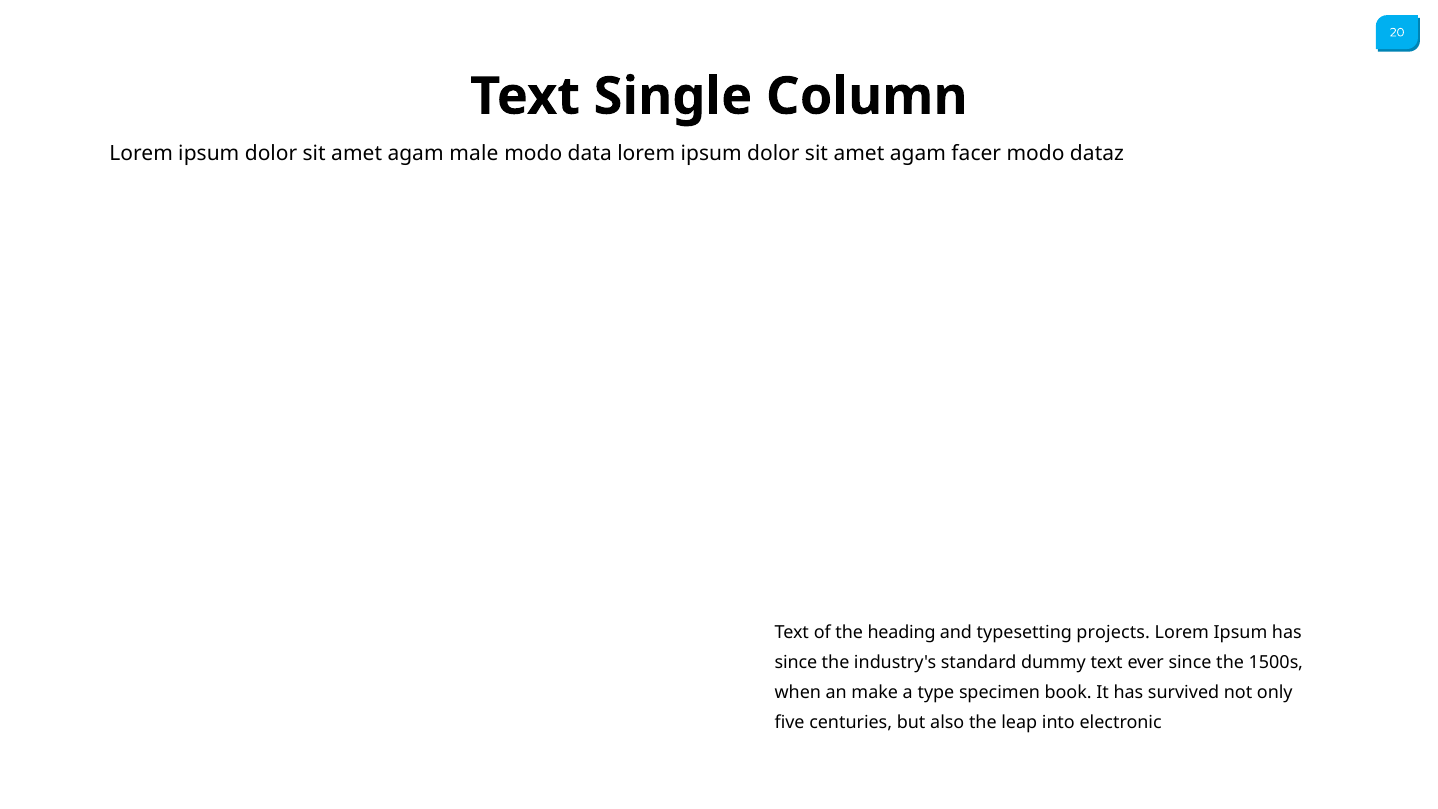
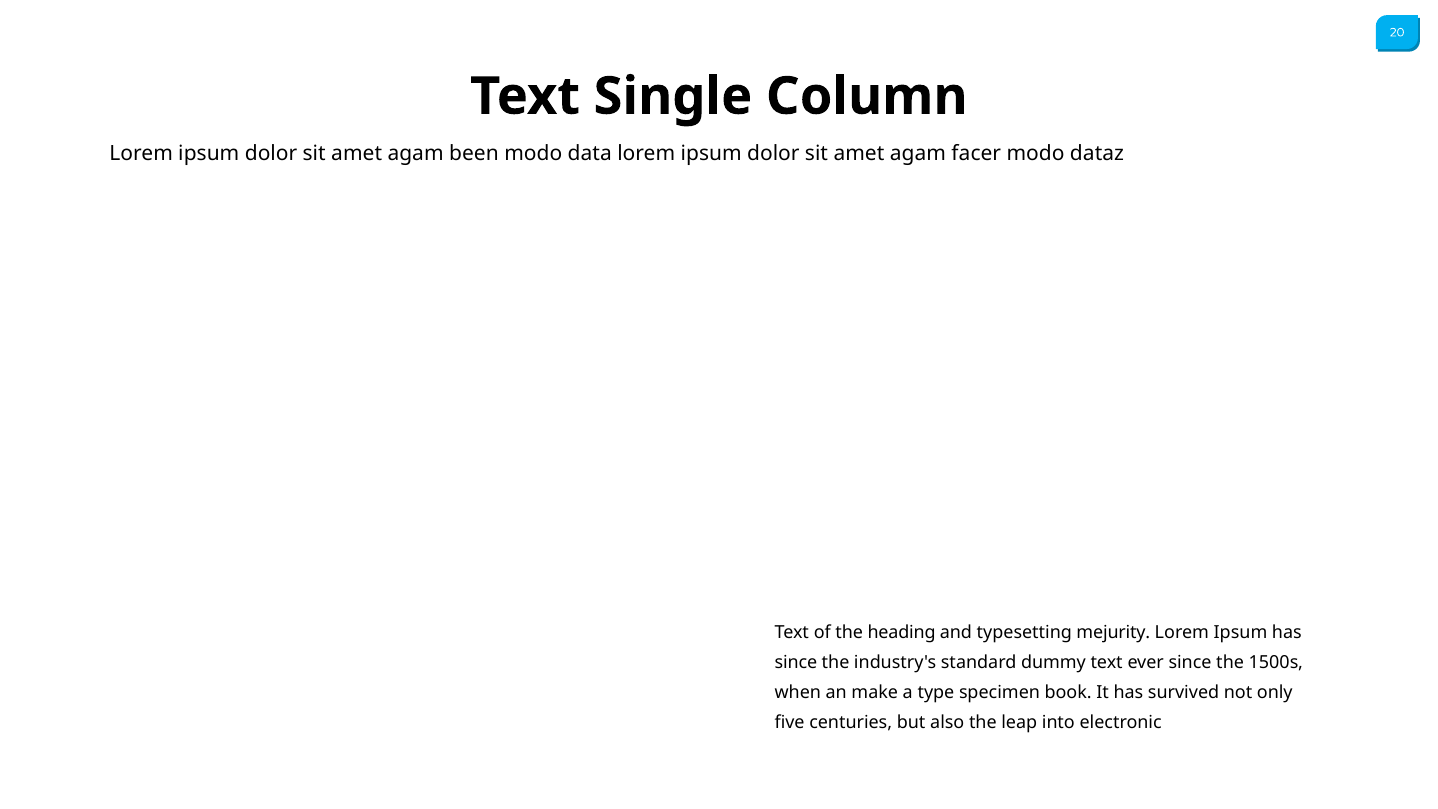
male: male -> been (474, 153)
projects: projects -> mejurity (1113, 633)
